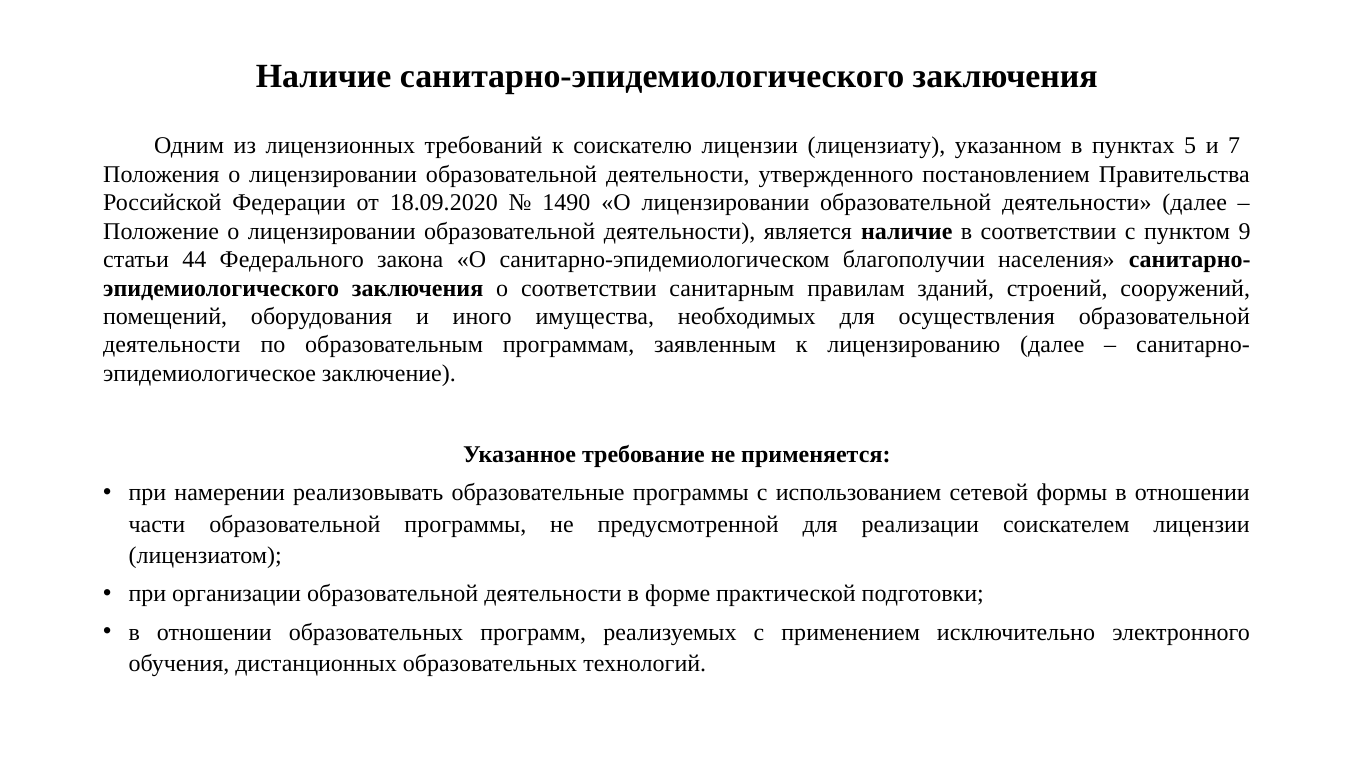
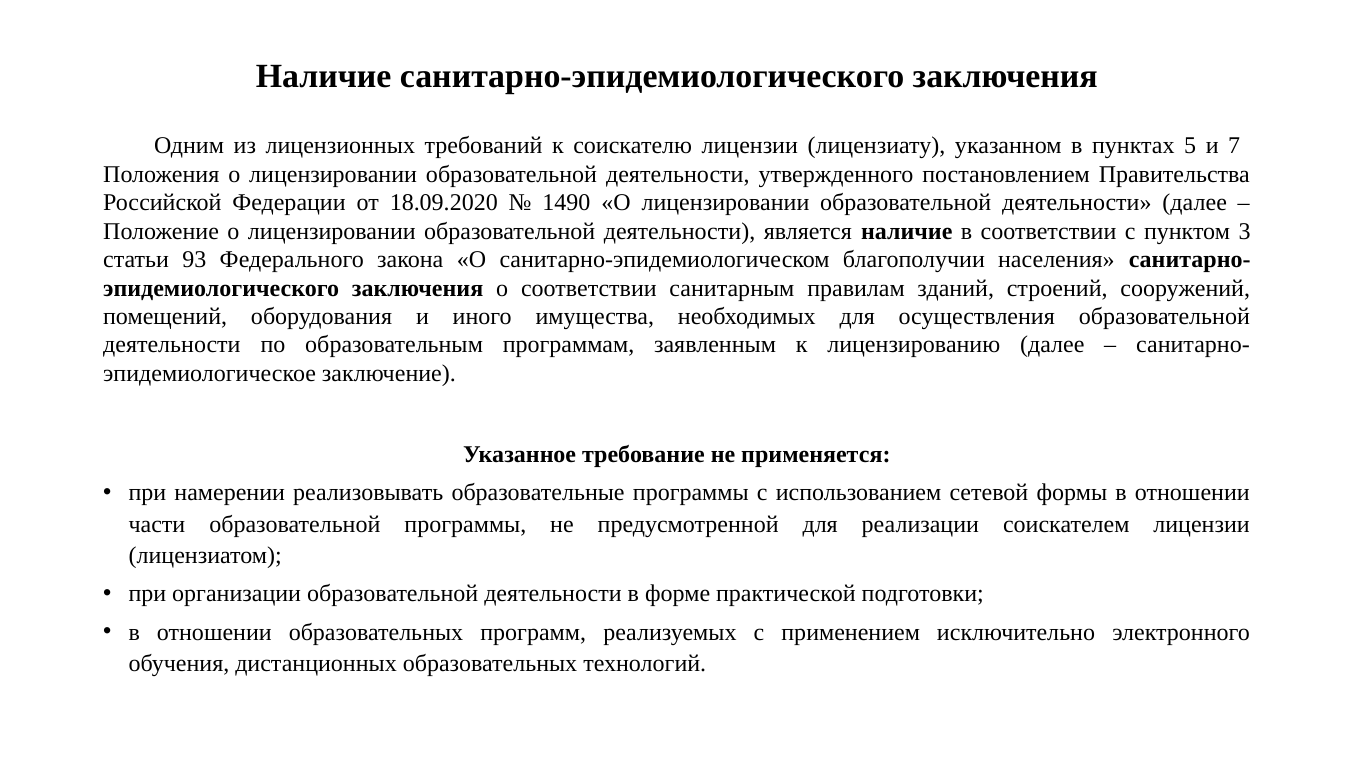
9: 9 -> 3 (1245, 231)
44: 44 -> 93 (194, 259)
